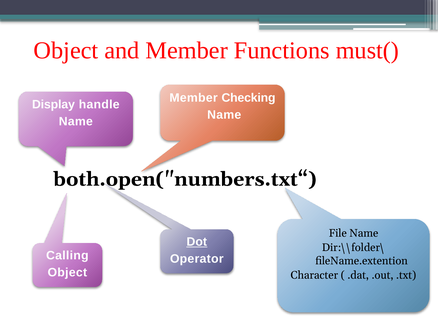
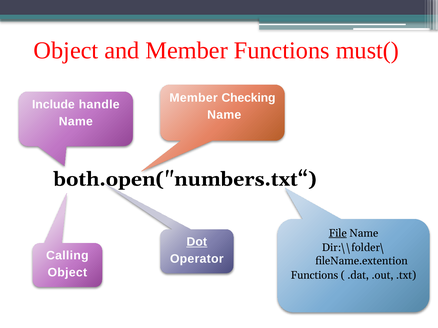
Display: Display -> Include (53, 105)
File underline: none -> present (338, 233)
Character: Character -> Functions (314, 276)
